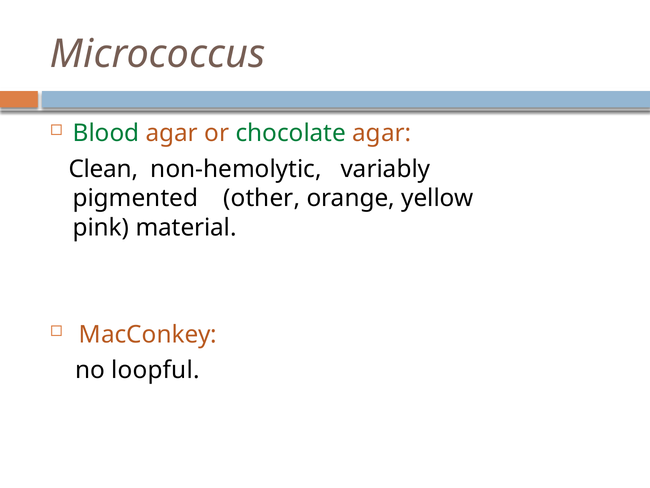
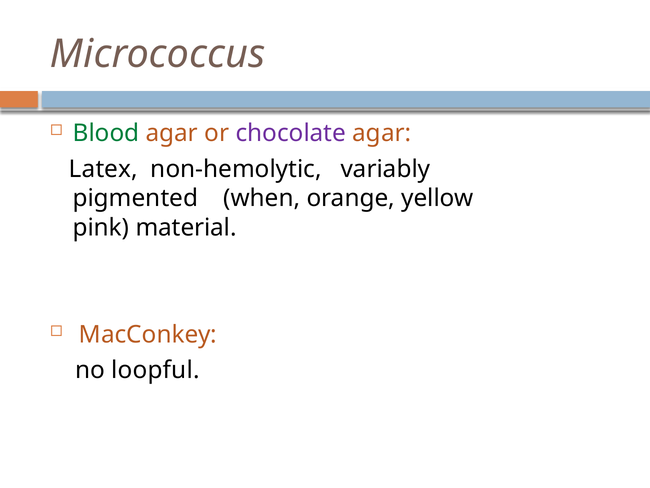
chocolate colour: green -> purple (291, 133)
Clean: Clean -> Latex (103, 169)
other: other -> when (262, 198)
